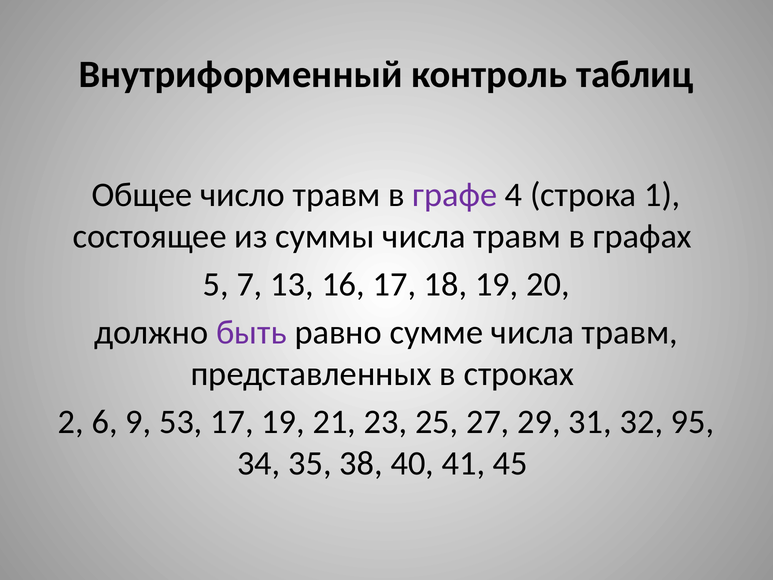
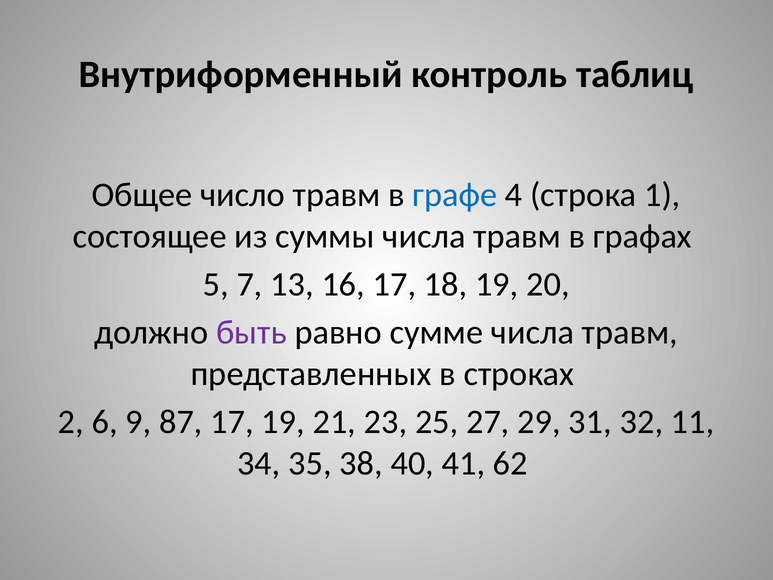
графе colour: purple -> blue (455, 195)
53: 53 -> 87 (181, 422)
95: 95 -> 11 (693, 422)
45: 45 -> 62 (510, 463)
